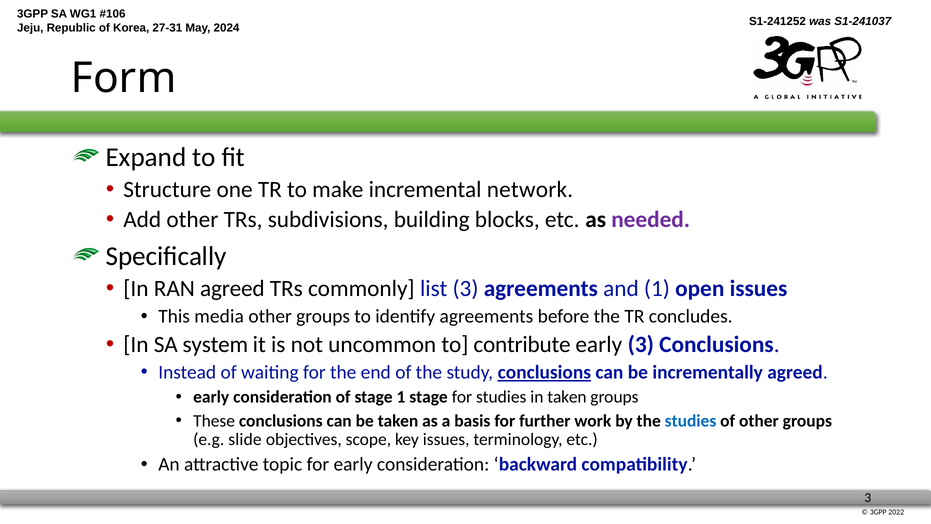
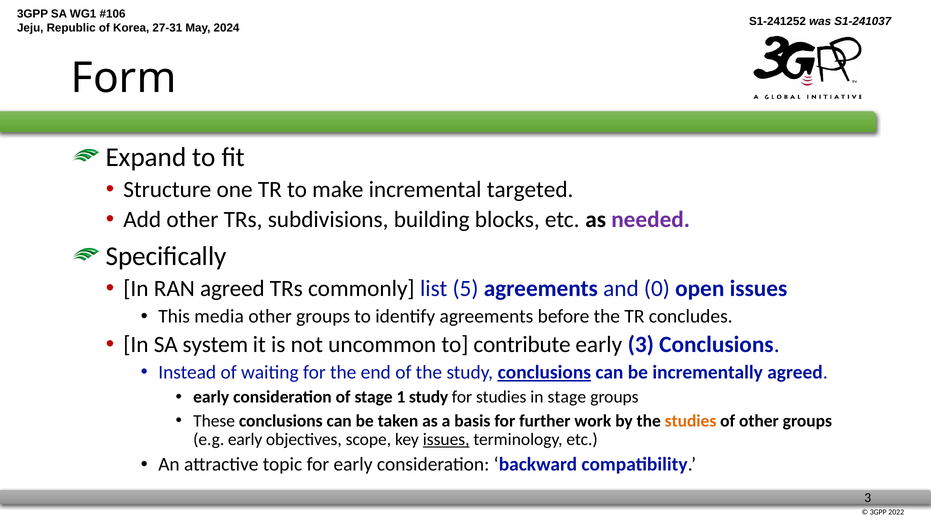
network: network -> targeted (530, 190)
list 3: 3 -> 5 (465, 288)
and 1: 1 -> 0 (657, 288)
1 stage: stage -> study (429, 397)
in taken: taken -> stage (567, 397)
studies colour: blue -> orange (691, 421)
e.g slide: slide -> early (245, 439)
issues underline: none -> present (446, 439)
